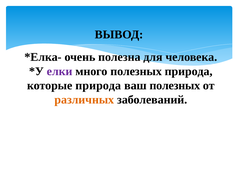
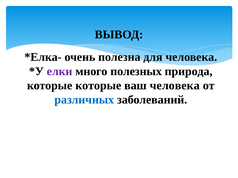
которые природа: природа -> которые (98, 86)
ваш полезных: полезных -> человека (175, 86)
различных colour: orange -> blue (84, 100)
